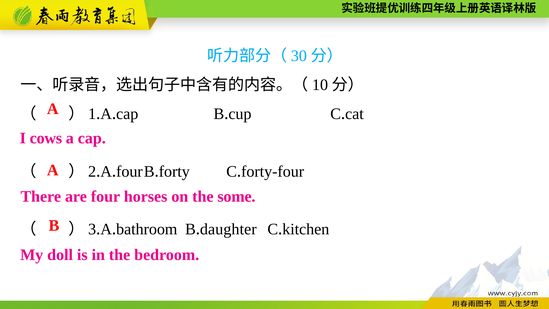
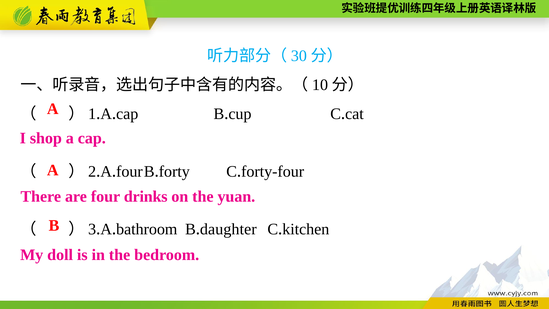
cows: cows -> shop (46, 138)
horses: horses -> drinks (146, 196)
some: some -> yuan (236, 196)
